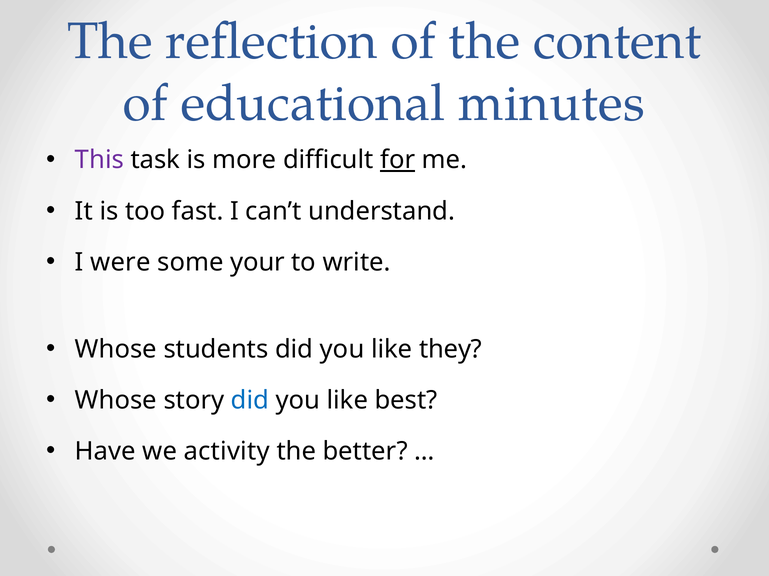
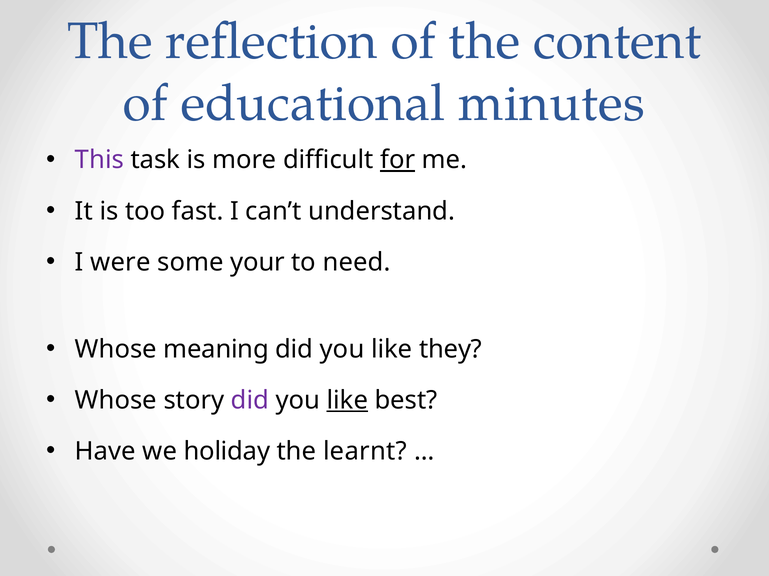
write: write -> need (357, 263)
students: students -> meaning (216, 350)
did colour: blue -> purple (250, 401)
like underline: none -> present (347, 401)
activity: activity -> holiday (227, 452)
better: better -> learnt (365, 452)
